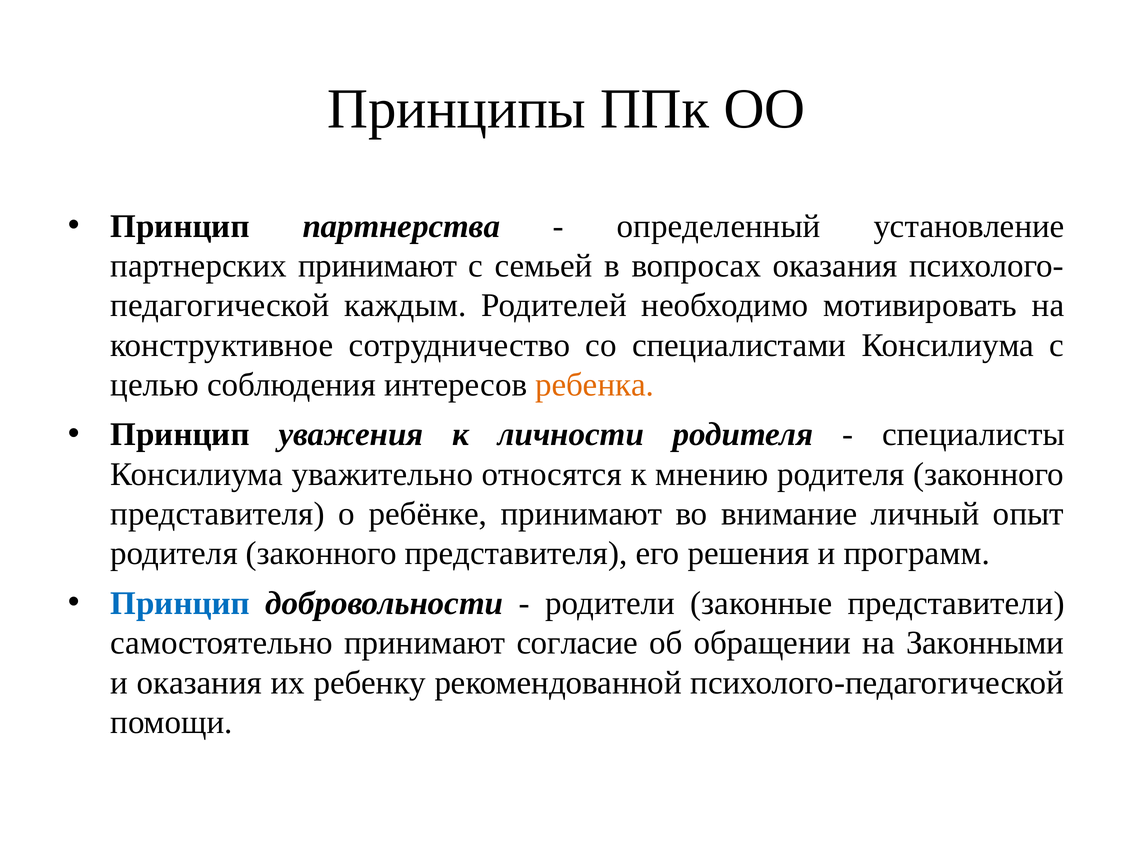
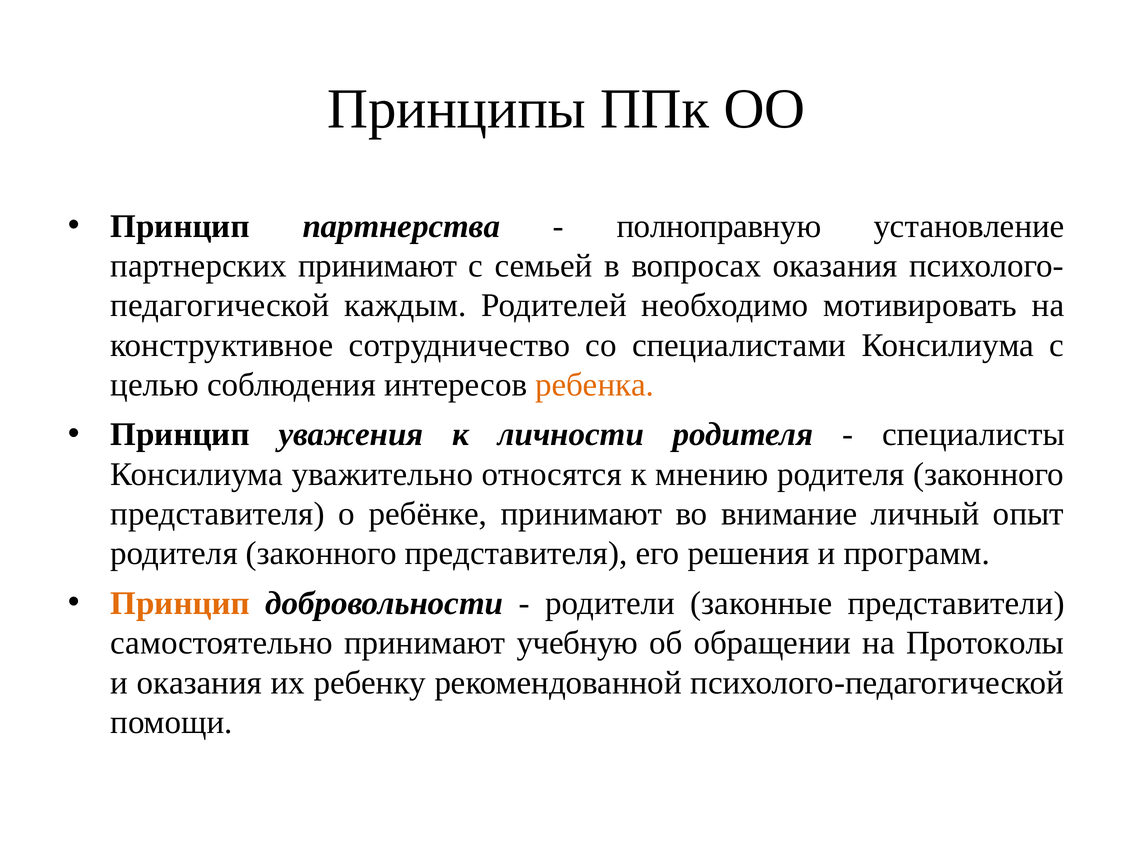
определенный: определенный -> полноправную (719, 226)
Принцип colour: blue -> orange (180, 603)
согласие: согласие -> учебную (577, 643)
Законными: Законными -> Протоколы (985, 643)
